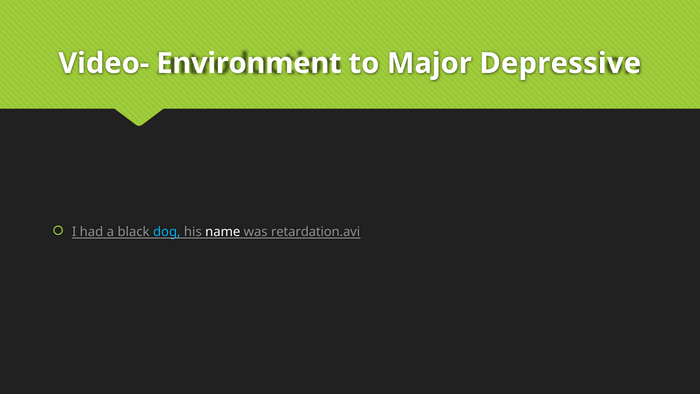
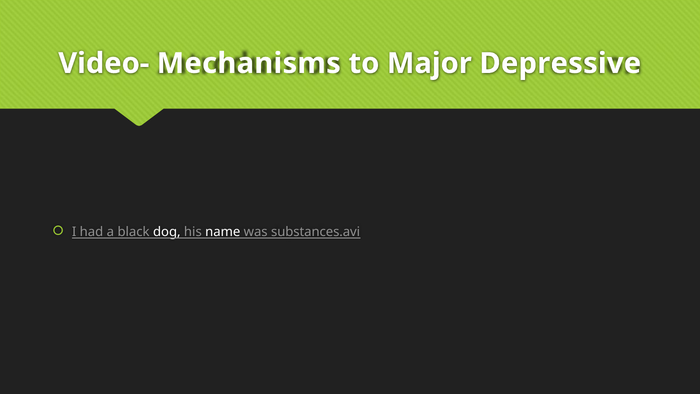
Environment: Environment -> Mechanisms (249, 63)
dog colour: light blue -> white (167, 232)
retardation.avi: retardation.avi -> substances.avi (316, 232)
